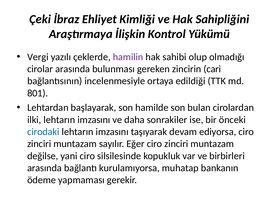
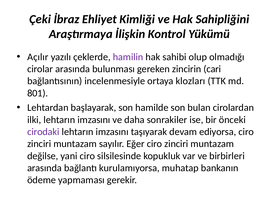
Vergi: Vergi -> Açılır (38, 57)
edildiği: edildiği -> klozları (190, 81)
cirodaki colour: blue -> purple (43, 132)
